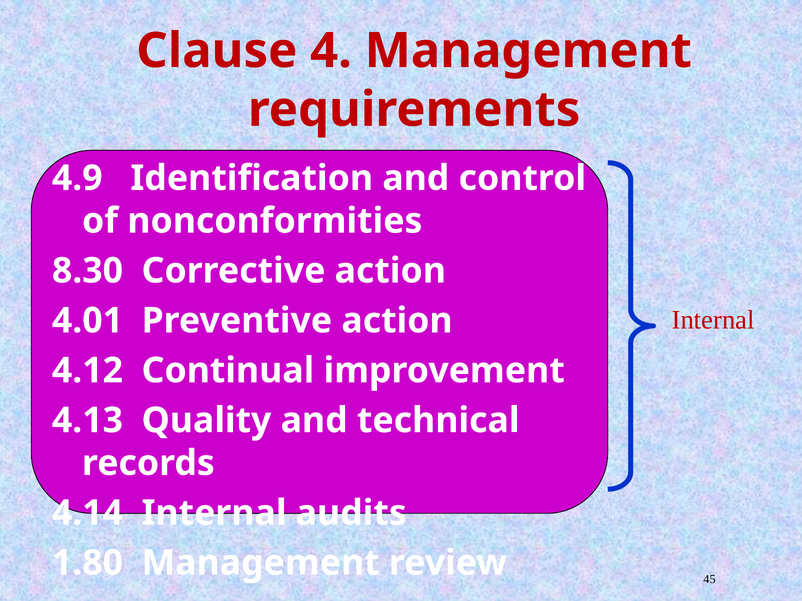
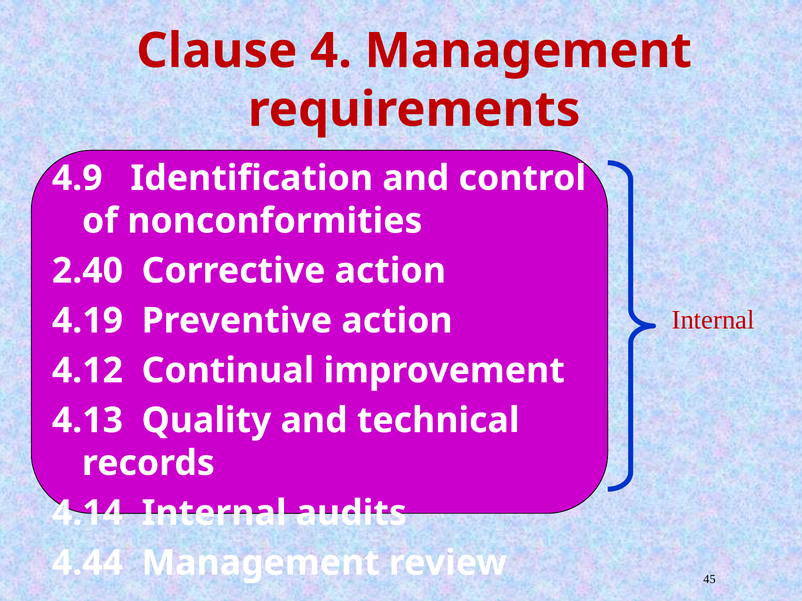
8.30: 8.30 -> 2.40 (87, 271)
4.01: 4.01 -> 4.19 (87, 321)
1.80: 1.80 -> 4.44 (87, 563)
